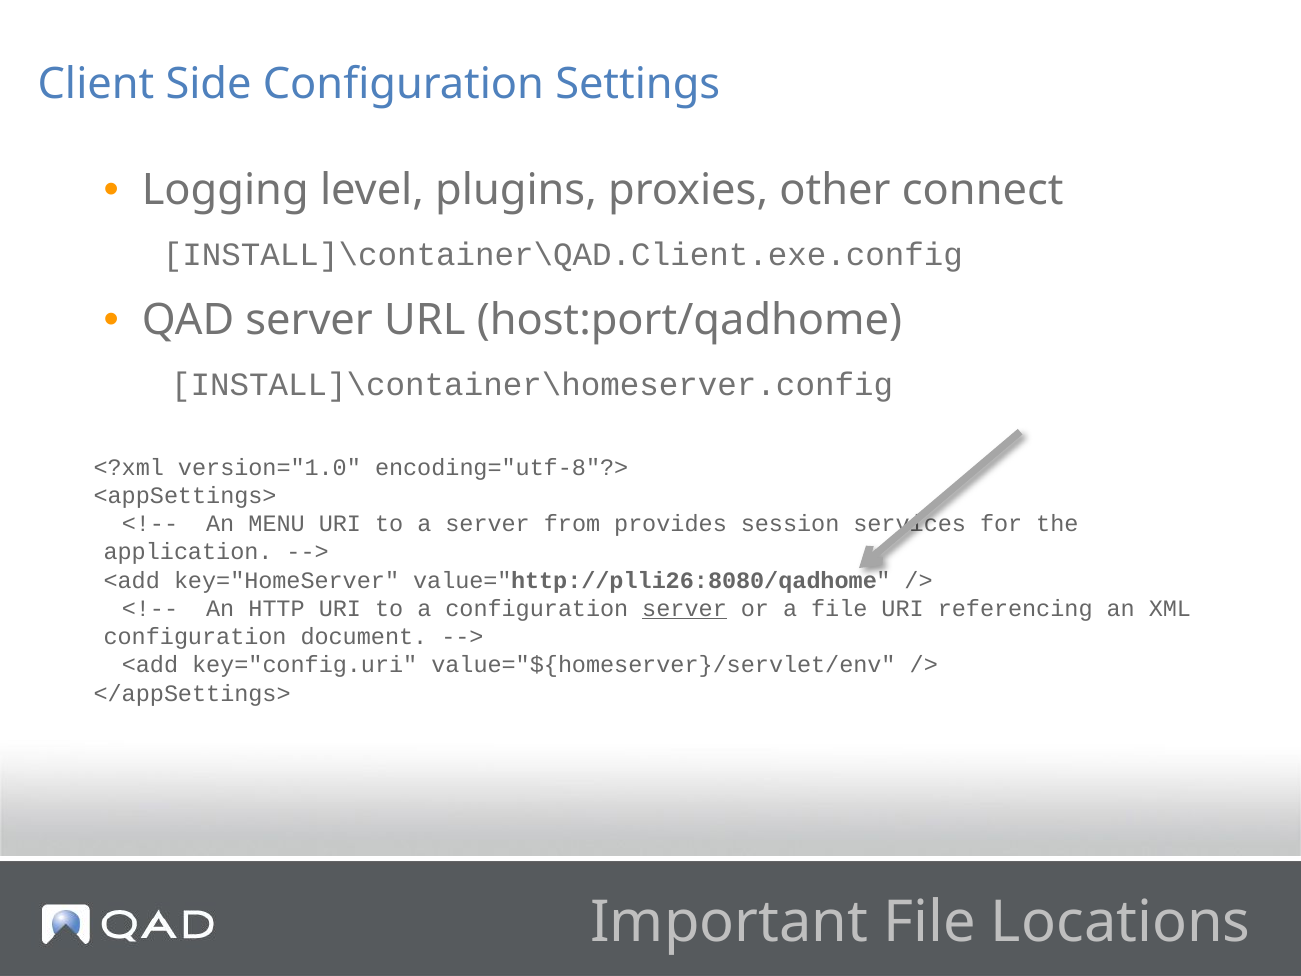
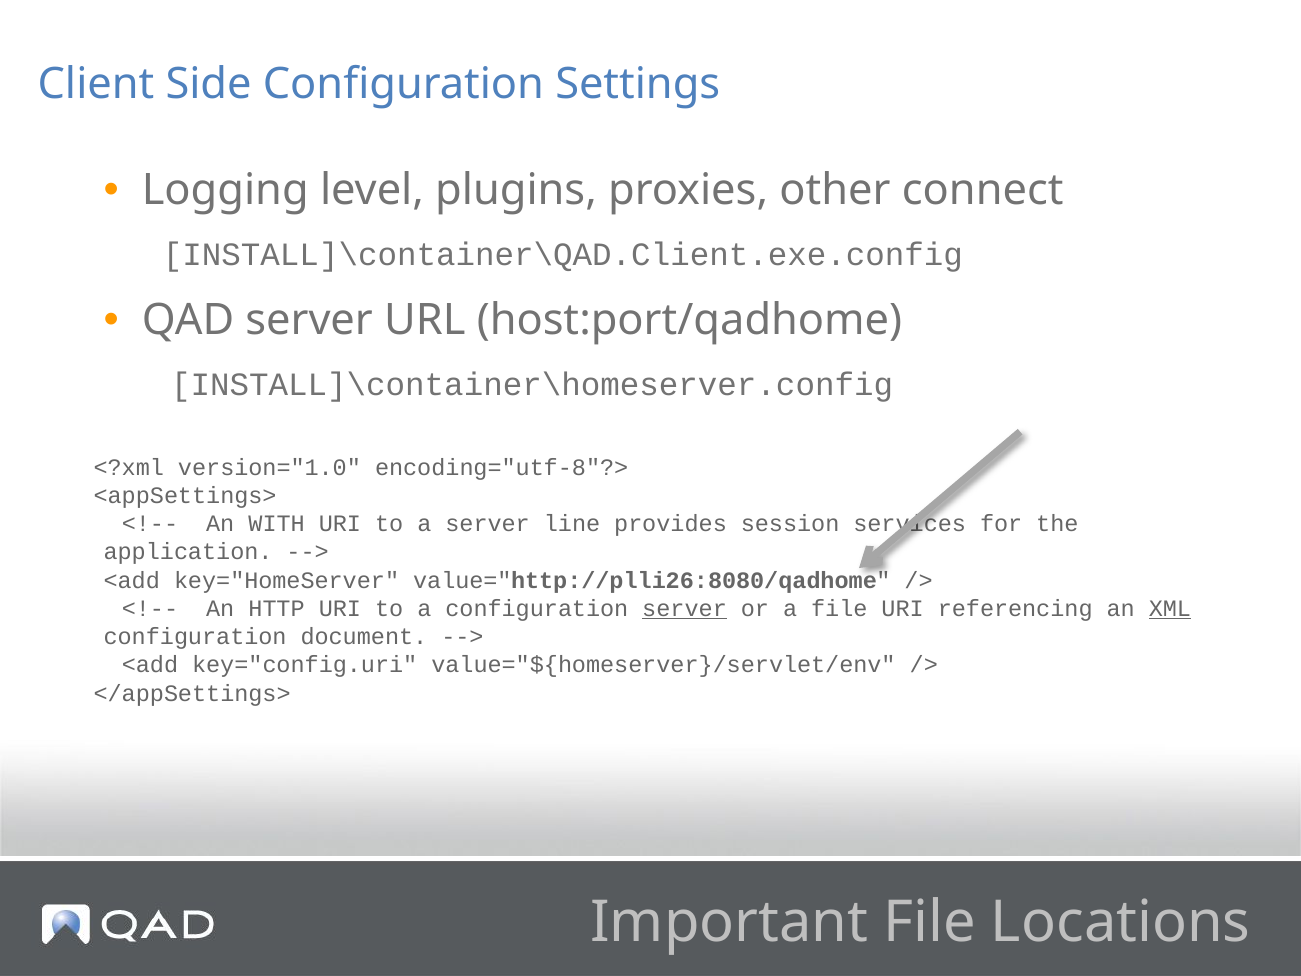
MENU: MENU -> WITH (277, 524)
from: from -> line (572, 524)
XML underline: none -> present (1170, 608)
